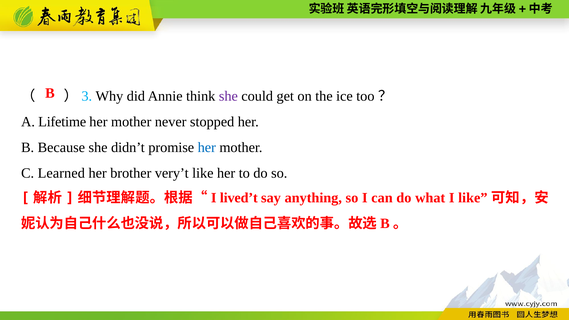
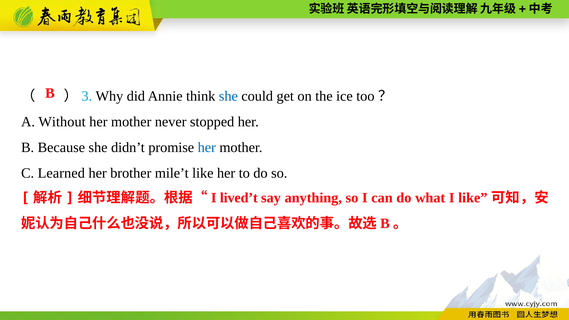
she colour: purple -> blue (228, 96)
Lifetime: Lifetime -> Without (62, 122)
very’t: very’t -> mile’t (172, 173)
